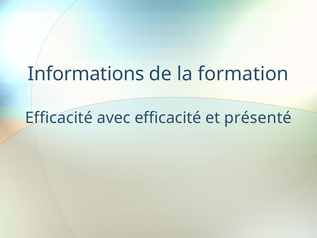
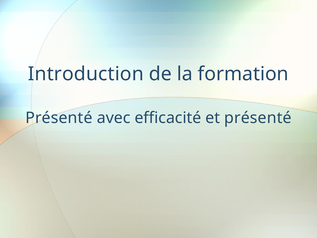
Informations: Informations -> Introduction (86, 74)
Efficacité: Efficacité -> Présenté (59, 118)
